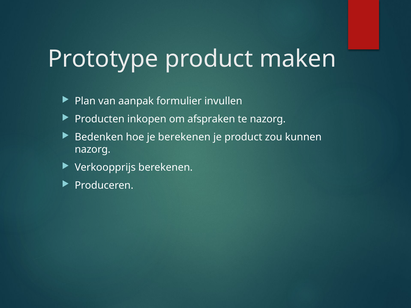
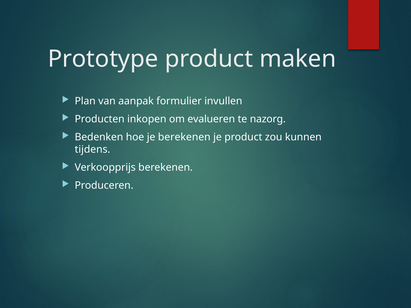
afspraken: afspraken -> evalueren (211, 119)
nazorg: nazorg -> tijdens (93, 150)
